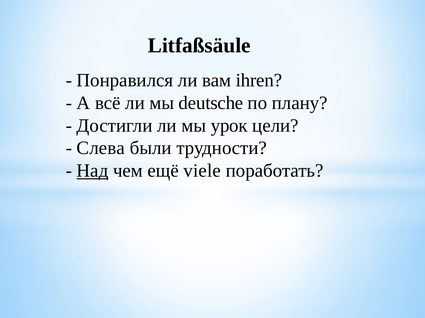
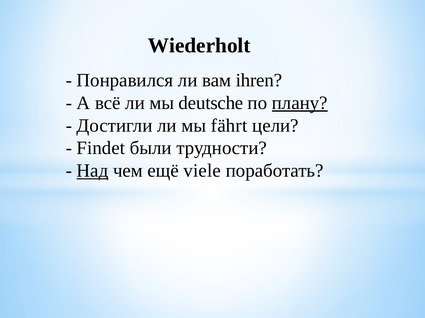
Litfaßsäule: Litfaßsäule -> Wiederholt (199, 46)
плану underline: none -> present (300, 103)
урок: урок -> fӓhrt (229, 126)
Слева: Слева -> Findet (101, 148)
